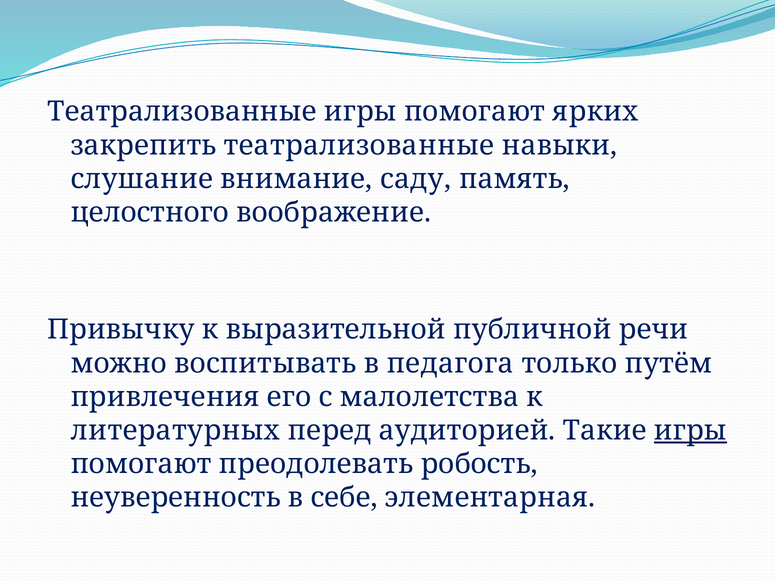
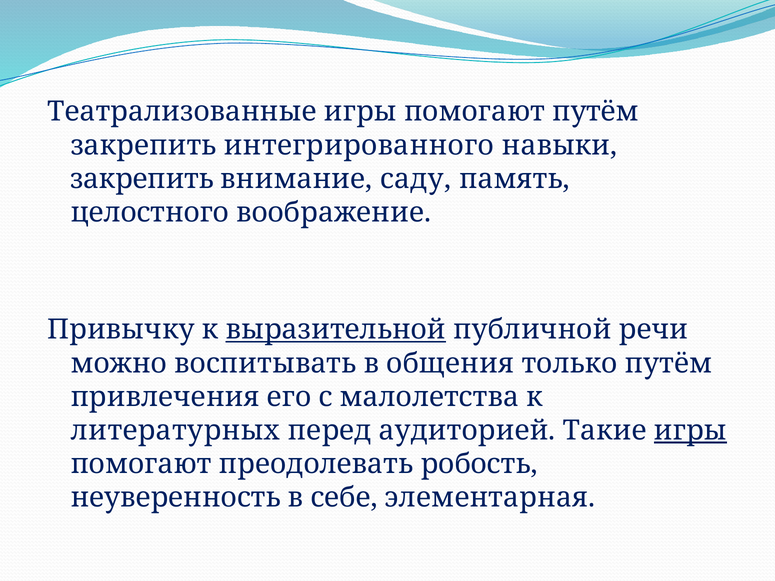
помогают ярких: ярких -> путём (596, 112)
закрепить театрализованные: театрализованные -> интегрированного (359, 145)
слушание: слушание -> закрепить (142, 179)
выразительной underline: none -> present (336, 330)
педагога: педагога -> общения (450, 363)
